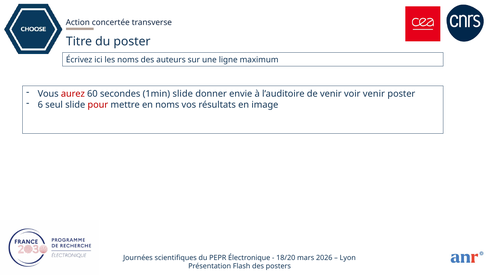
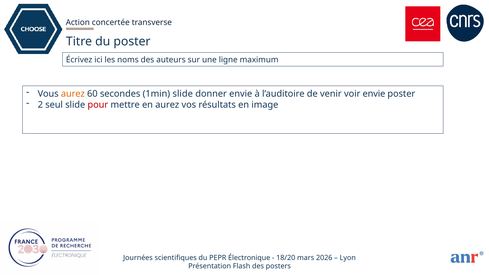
aurez colour: red -> orange (73, 94)
voir venir: venir -> envie (374, 94)
6: 6 -> 2 (40, 105)
en noms: noms -> aurez (167, 105)
